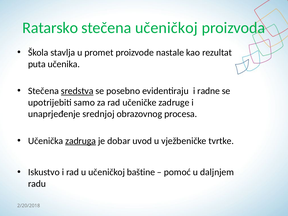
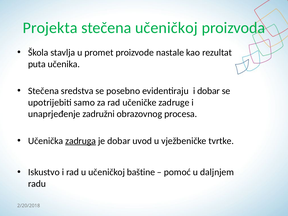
Ratarsko: Ratarsko -> Projekta (50, 28)
sredstva underline: present -> none (77, 91)
i radne: radne -> dobar (209, 91)
srednjoj: srednjoj -> zadružni (99, 114)
